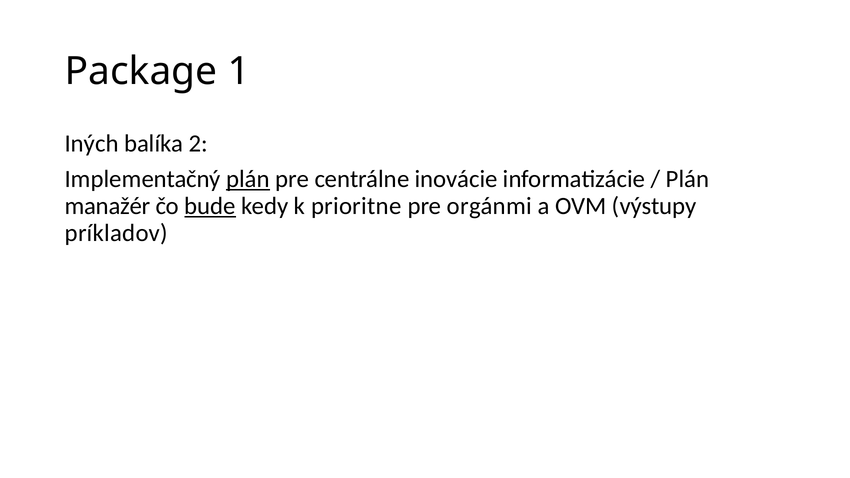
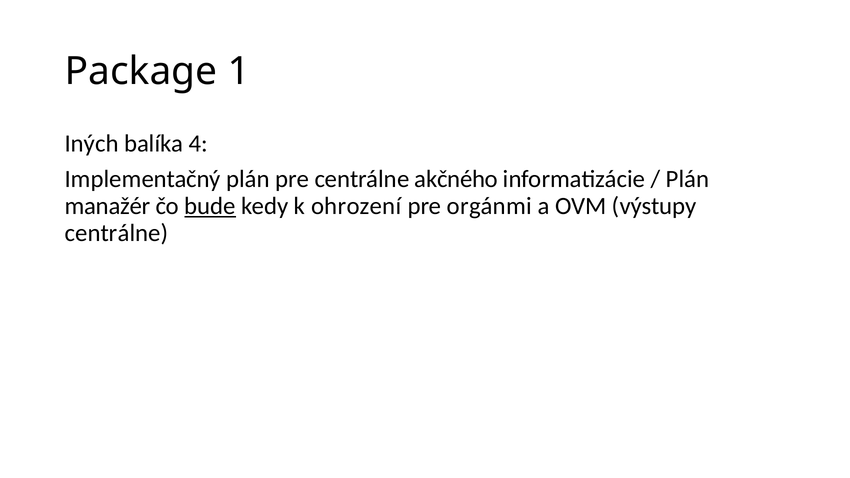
2: 2 -> 4 (198, 144)
plán underline: present -> none (248, 179)
inovácie: inovácie -> akčného (456, 179)
prioritne: prioritne -> ohrození (356, 206)
príkladov: príkladov -> centrálne (116, 233)
